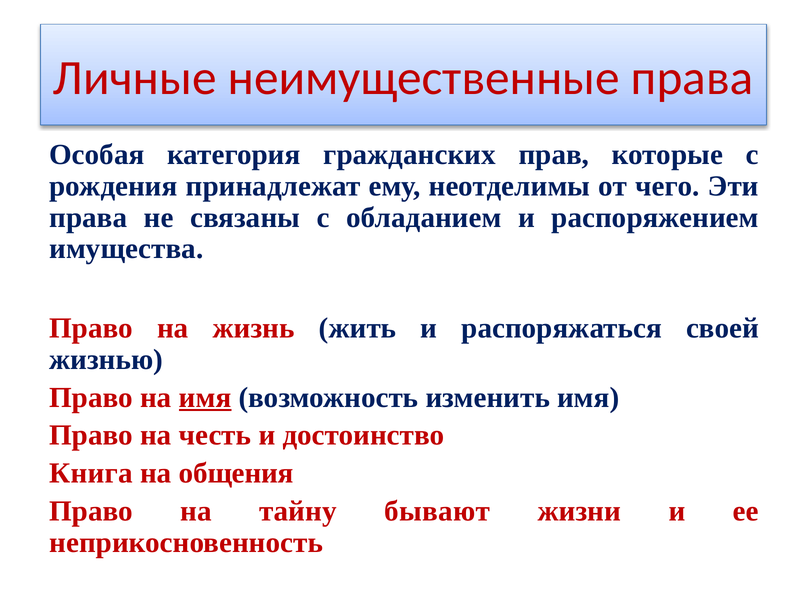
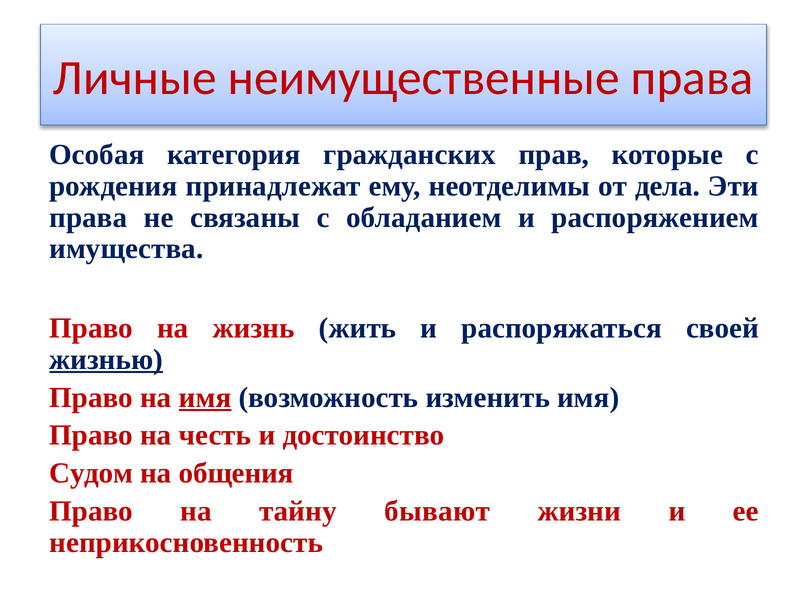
чего: чего -> дела (668, 186)
жизнью underline: none -> present (106, 360)
Книга: Книга -> Судом (91, 473)
